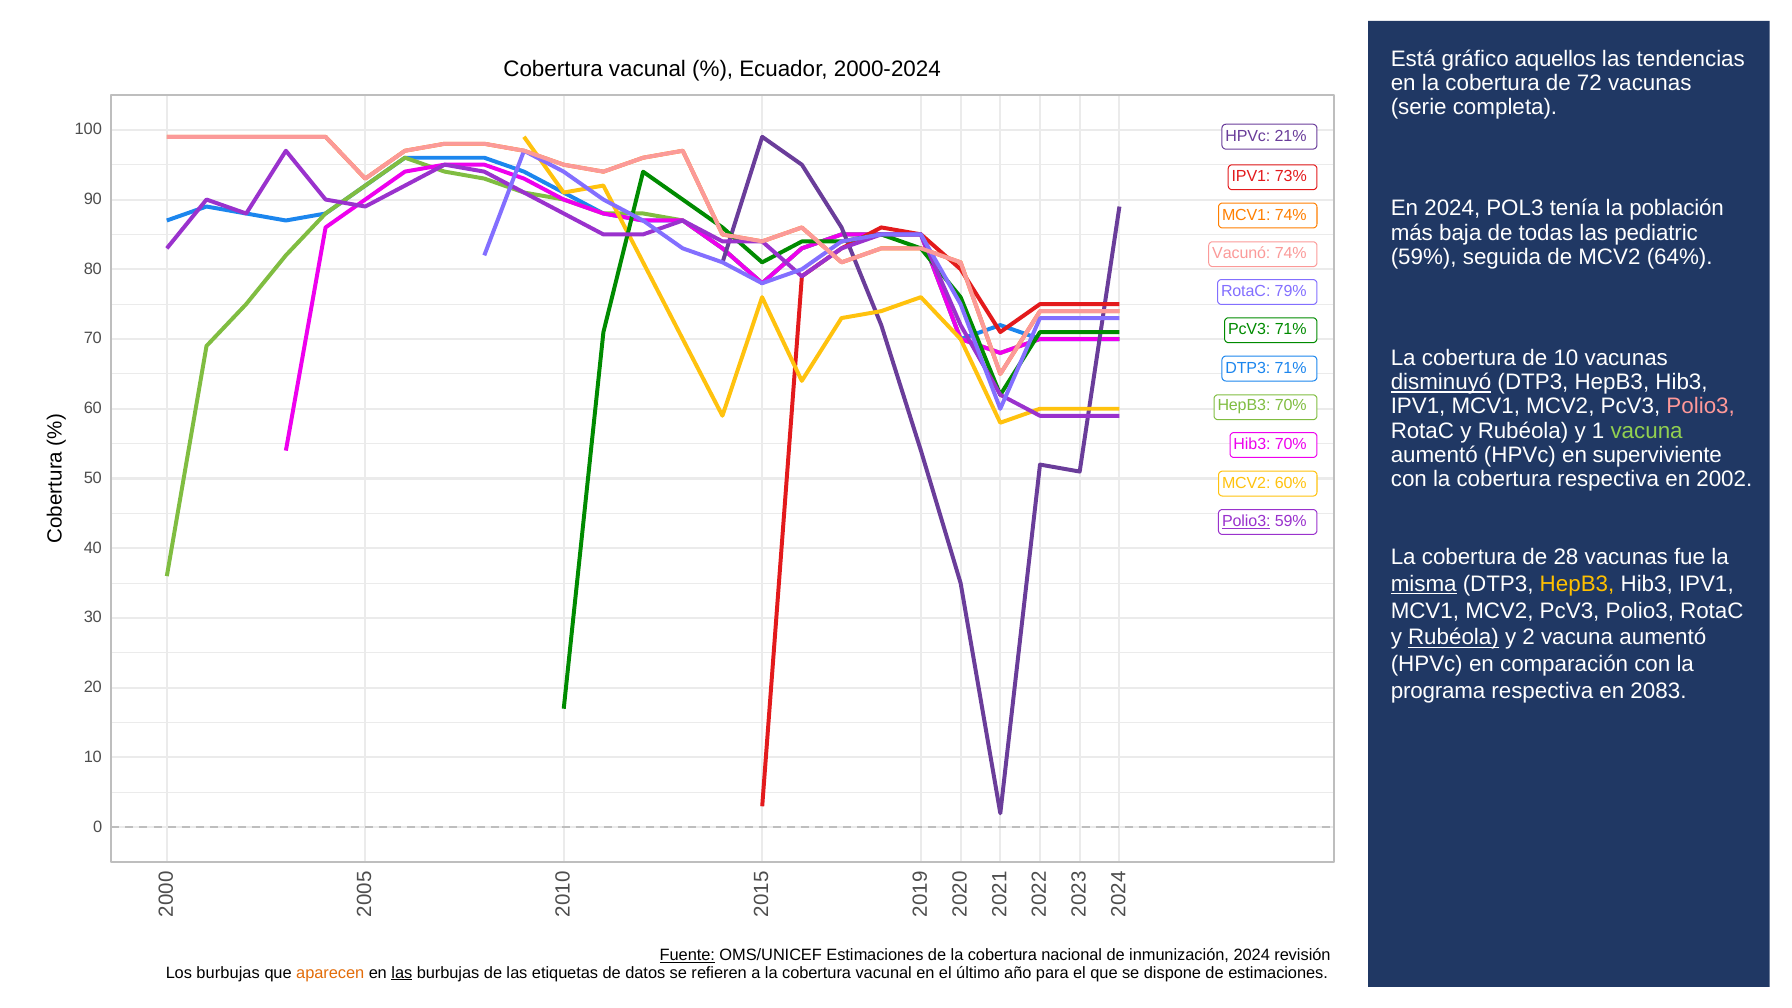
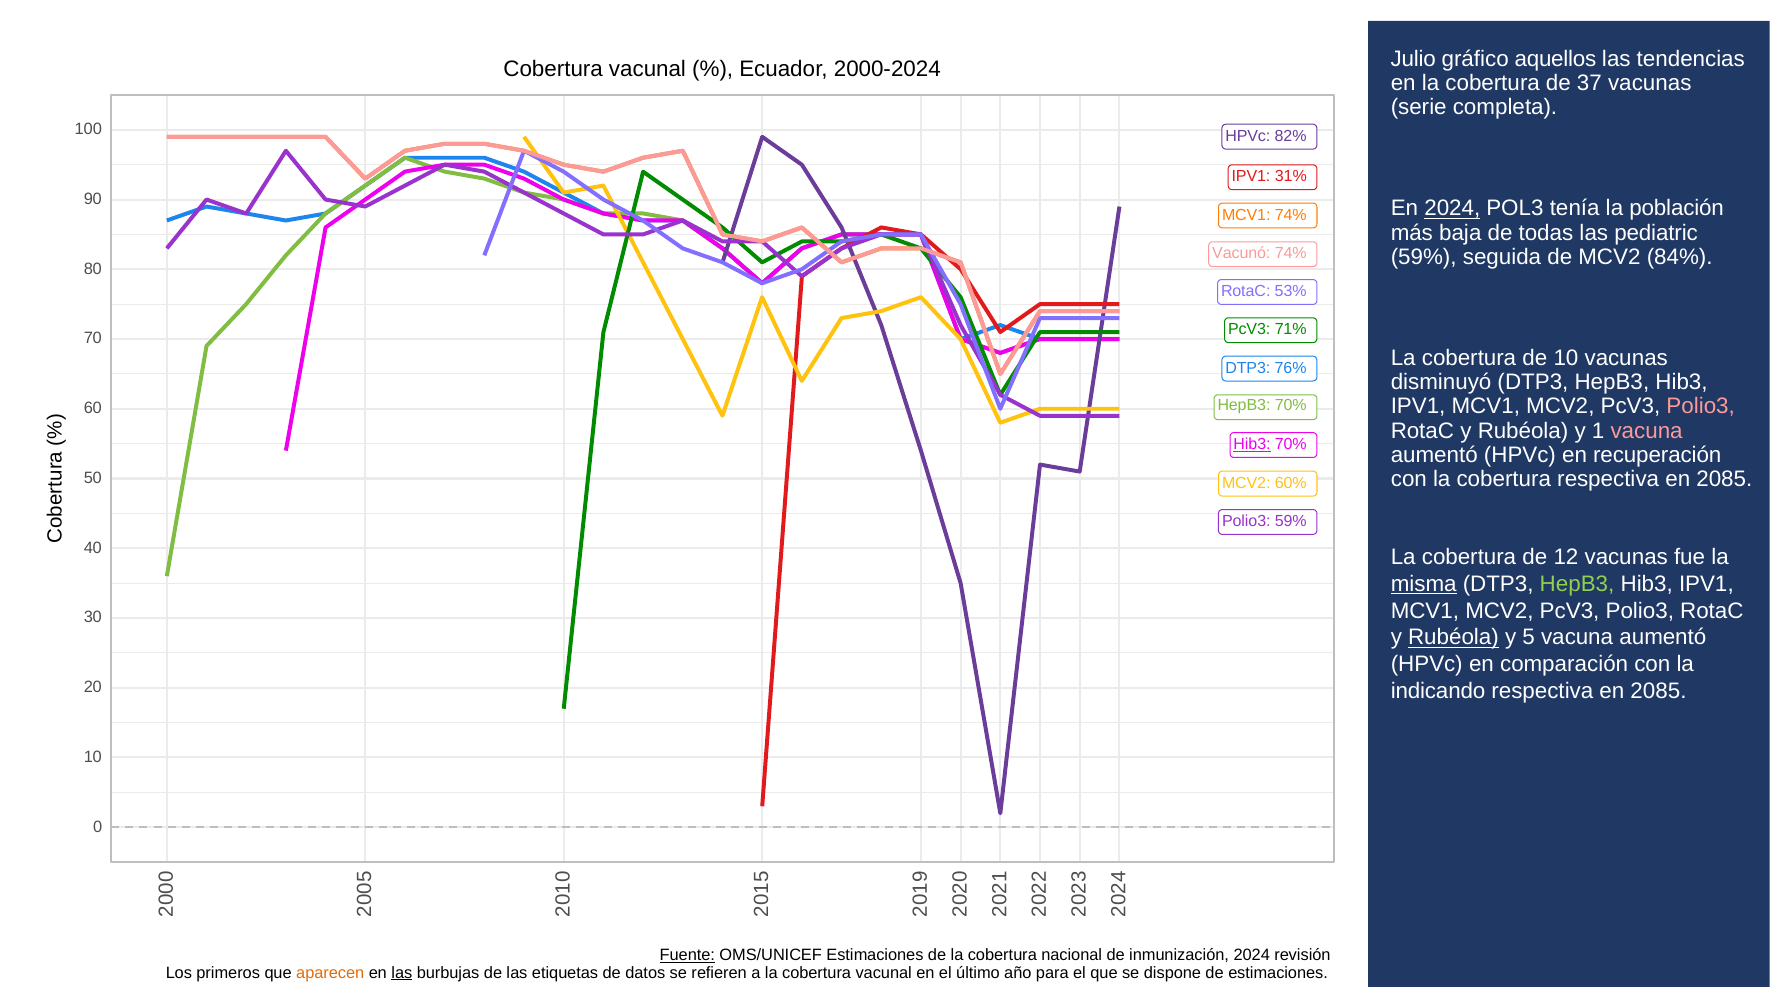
Está: Está -> Julio (1413, 59)
72: 72 -> 37 (1589, 83)
21%: 21% -> 82% (1291, 136)
73%: 73% -> 31% (1291, 176)
2024 underline: none -> present (1452, 209)
64%: 64% -> 84% (1680, 257)
79%: 79% -> 53% (1291, 291)
DTP3 71%: 71% -> 76% (1291, 368)
disminuyó underline: present -> none (1441, 382)
vacuna colour: light green -> pink (1647, 431)
Hib3 underline: none -> present (1252, 444)
superviviente: superviviente -> recuperación (1657, 455)
cobertura respectiva en 2002: 2002 -> 2085 (1724, 479)
Polio3 underline: present -> none (1246, 521)
28: 28 -> 12 (1566, 557)
HepB3 colour: yellow -> light green (1577, 584)
y 2: 2 -> 5 (1529, 638)
programa: programa -> indicando (1438, 691)
2083: 2083 -> 2085 (1658, 691)
Los burbujas: burbujas -> primeros (228, 973)
